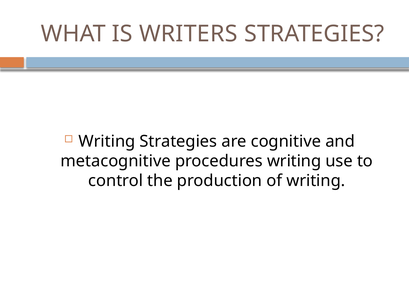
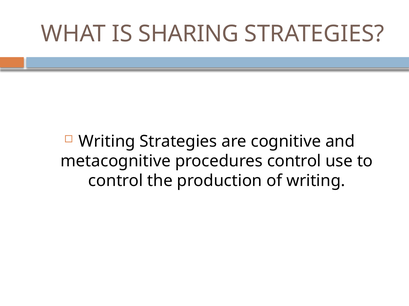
WRITERS: WRITERS -> SHARING (189, 34)
procedures writing: writing -> control (294, 161)
